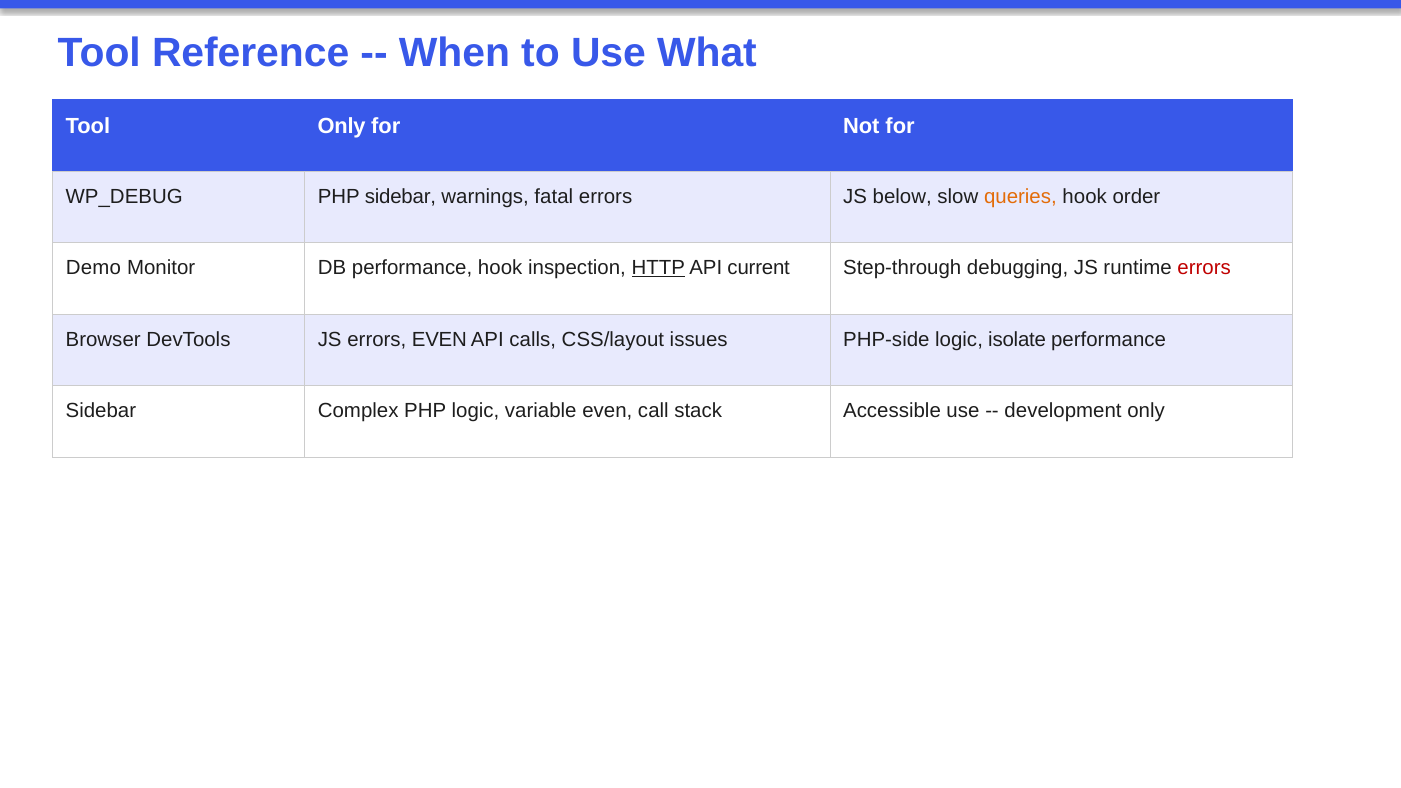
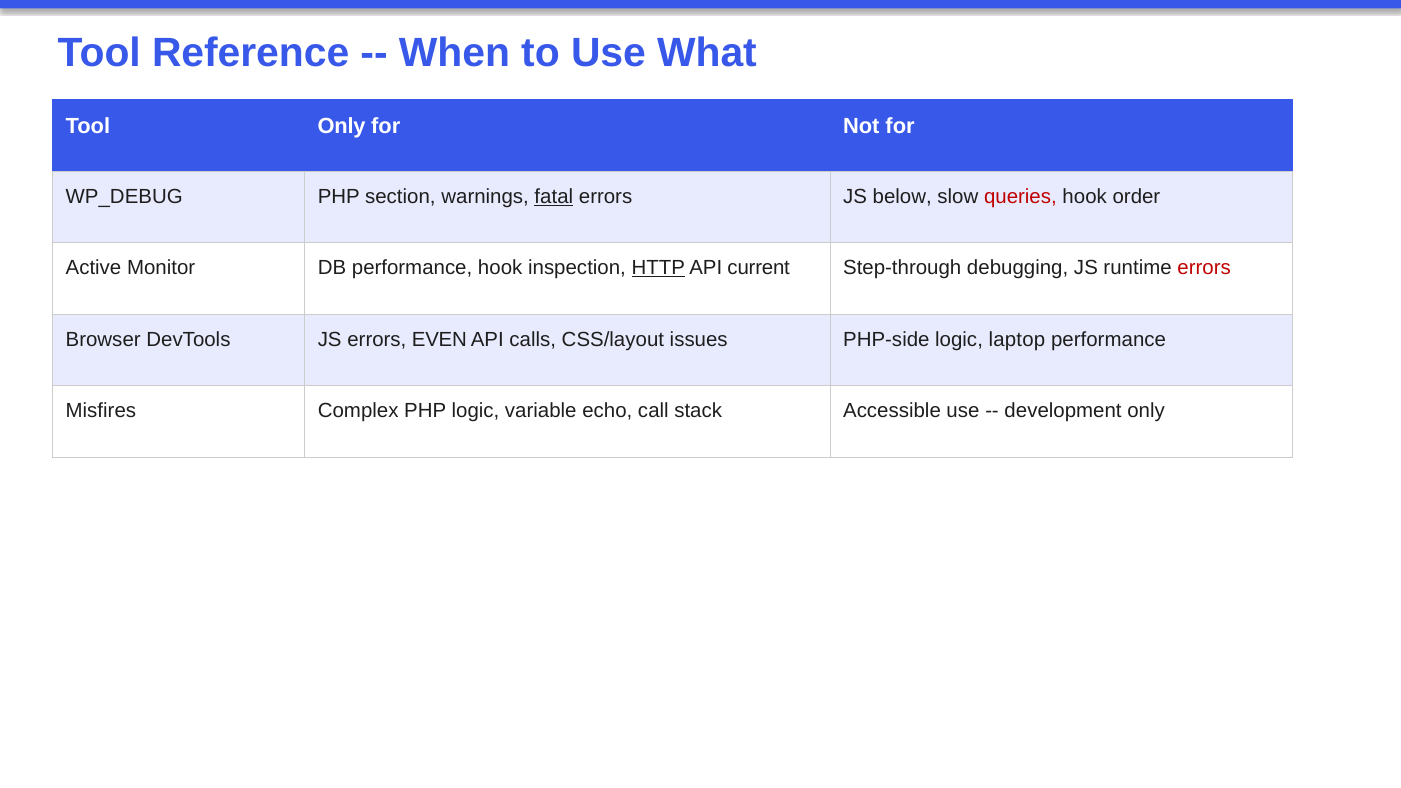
PHP sidebar: sidebar -> section (400, 196)
fatal underline: none -> present (554, 196)
queries colour: orange -> red (1020, 196)
Demo: Demo -> Active (93, 268)
isolate: isolate -> laptop (1017, 339)
Sidebar: Sidebar -> Misfires (101, 411)
variable even: even -> echo (607, 411)
